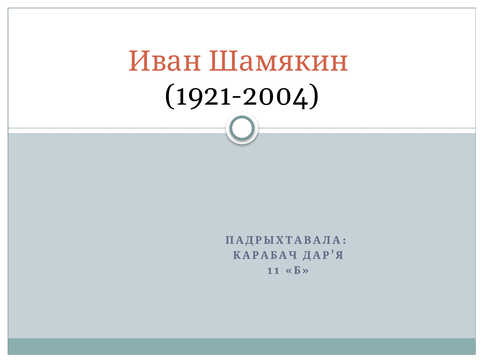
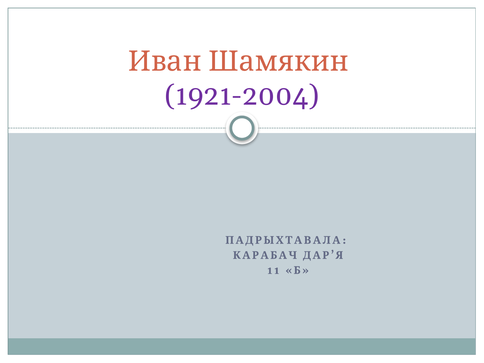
1921-2004 colour: black -> purple (242, 96)
